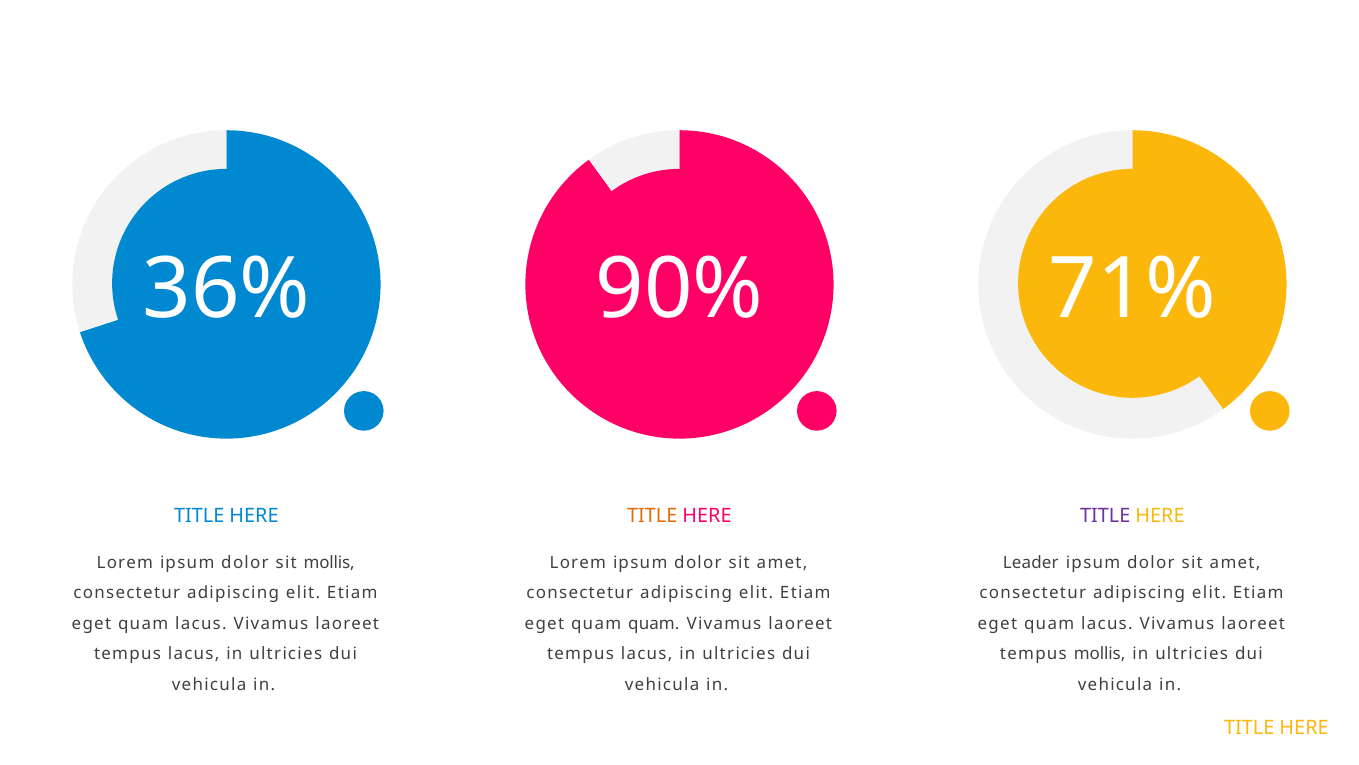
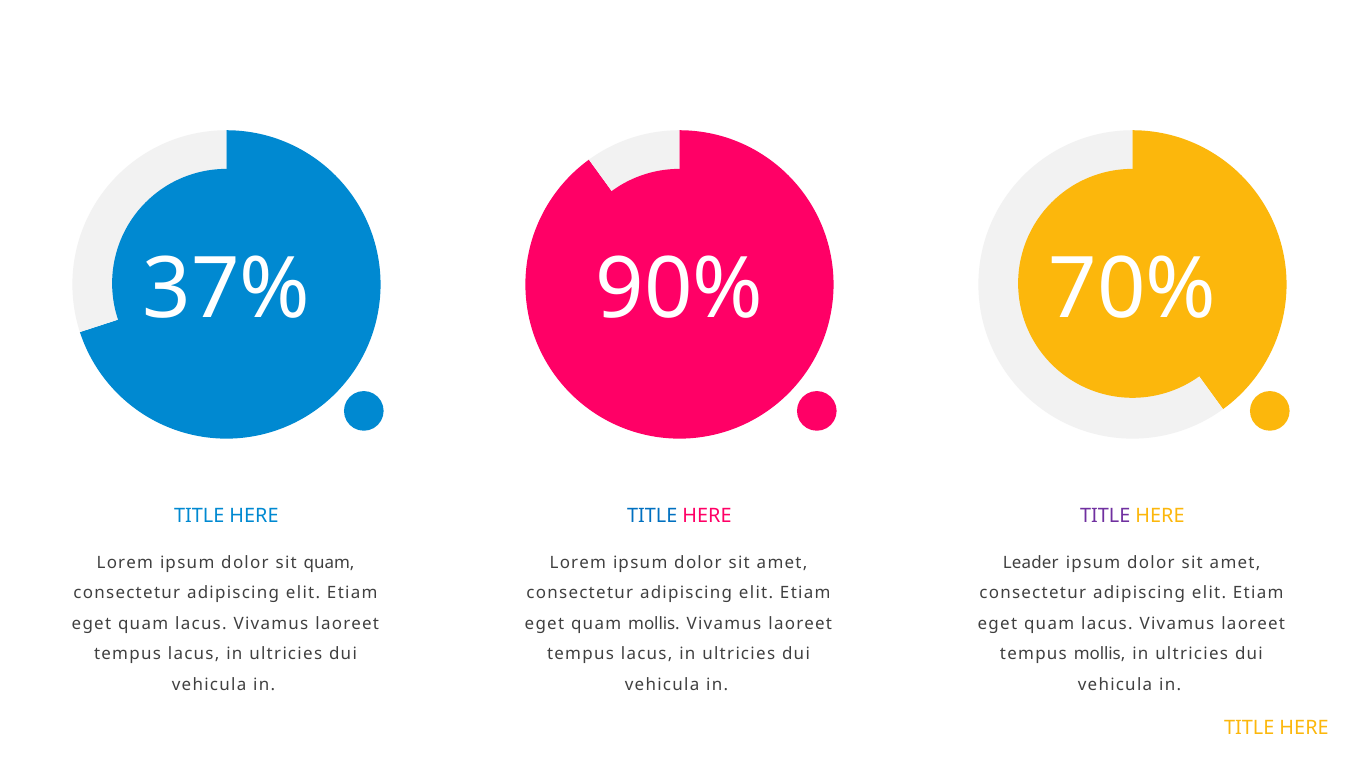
36%: 36% -> 37% (227, 289)
71%: 71% -> 70% (1133, 289)
TITLE colour: orange -> blue (652, 516)
sit mollis: mollis -> quam (329, 562)
quam quam: quam -> mollis (654, 623)
